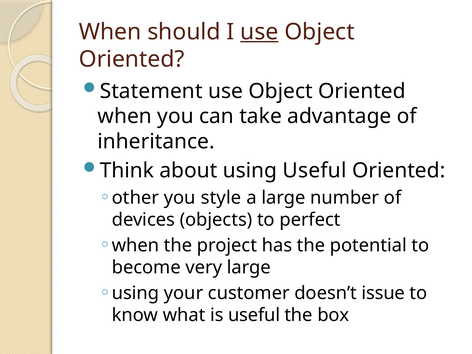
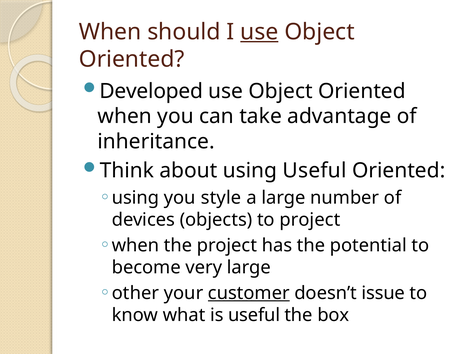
Statement: Statement -> Developed (151, 91)
other: other -> using (136, 198)
to perfect: perfect -> project (310, 220)
using: using -> other (135, 293)
customer underline: none -> present (249, 293)
